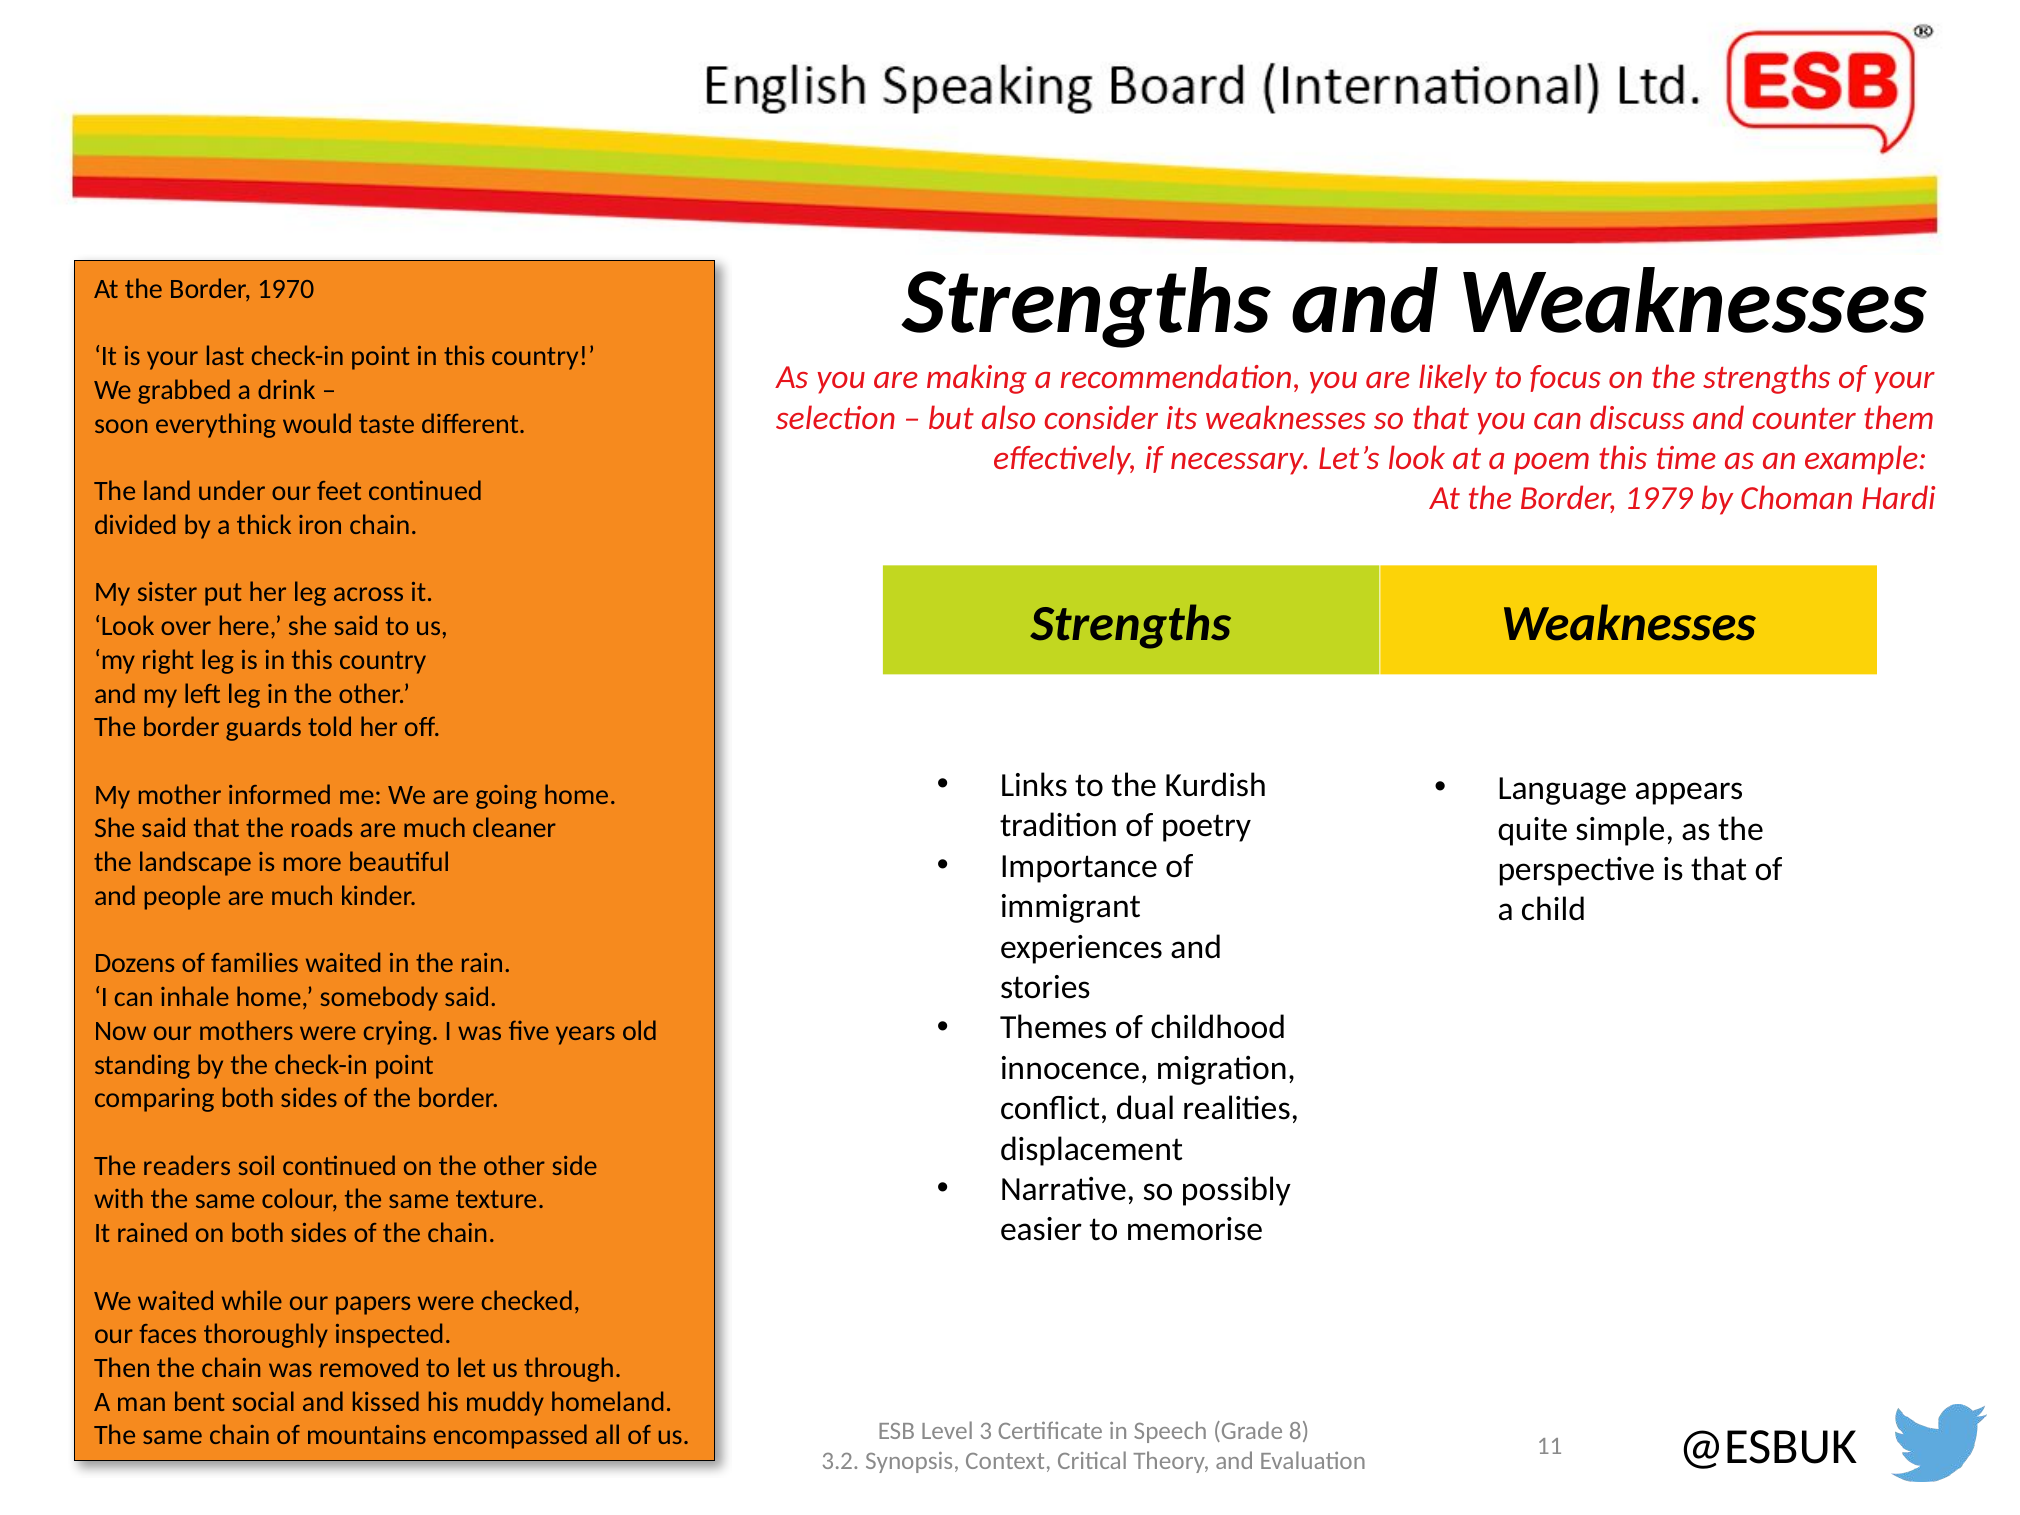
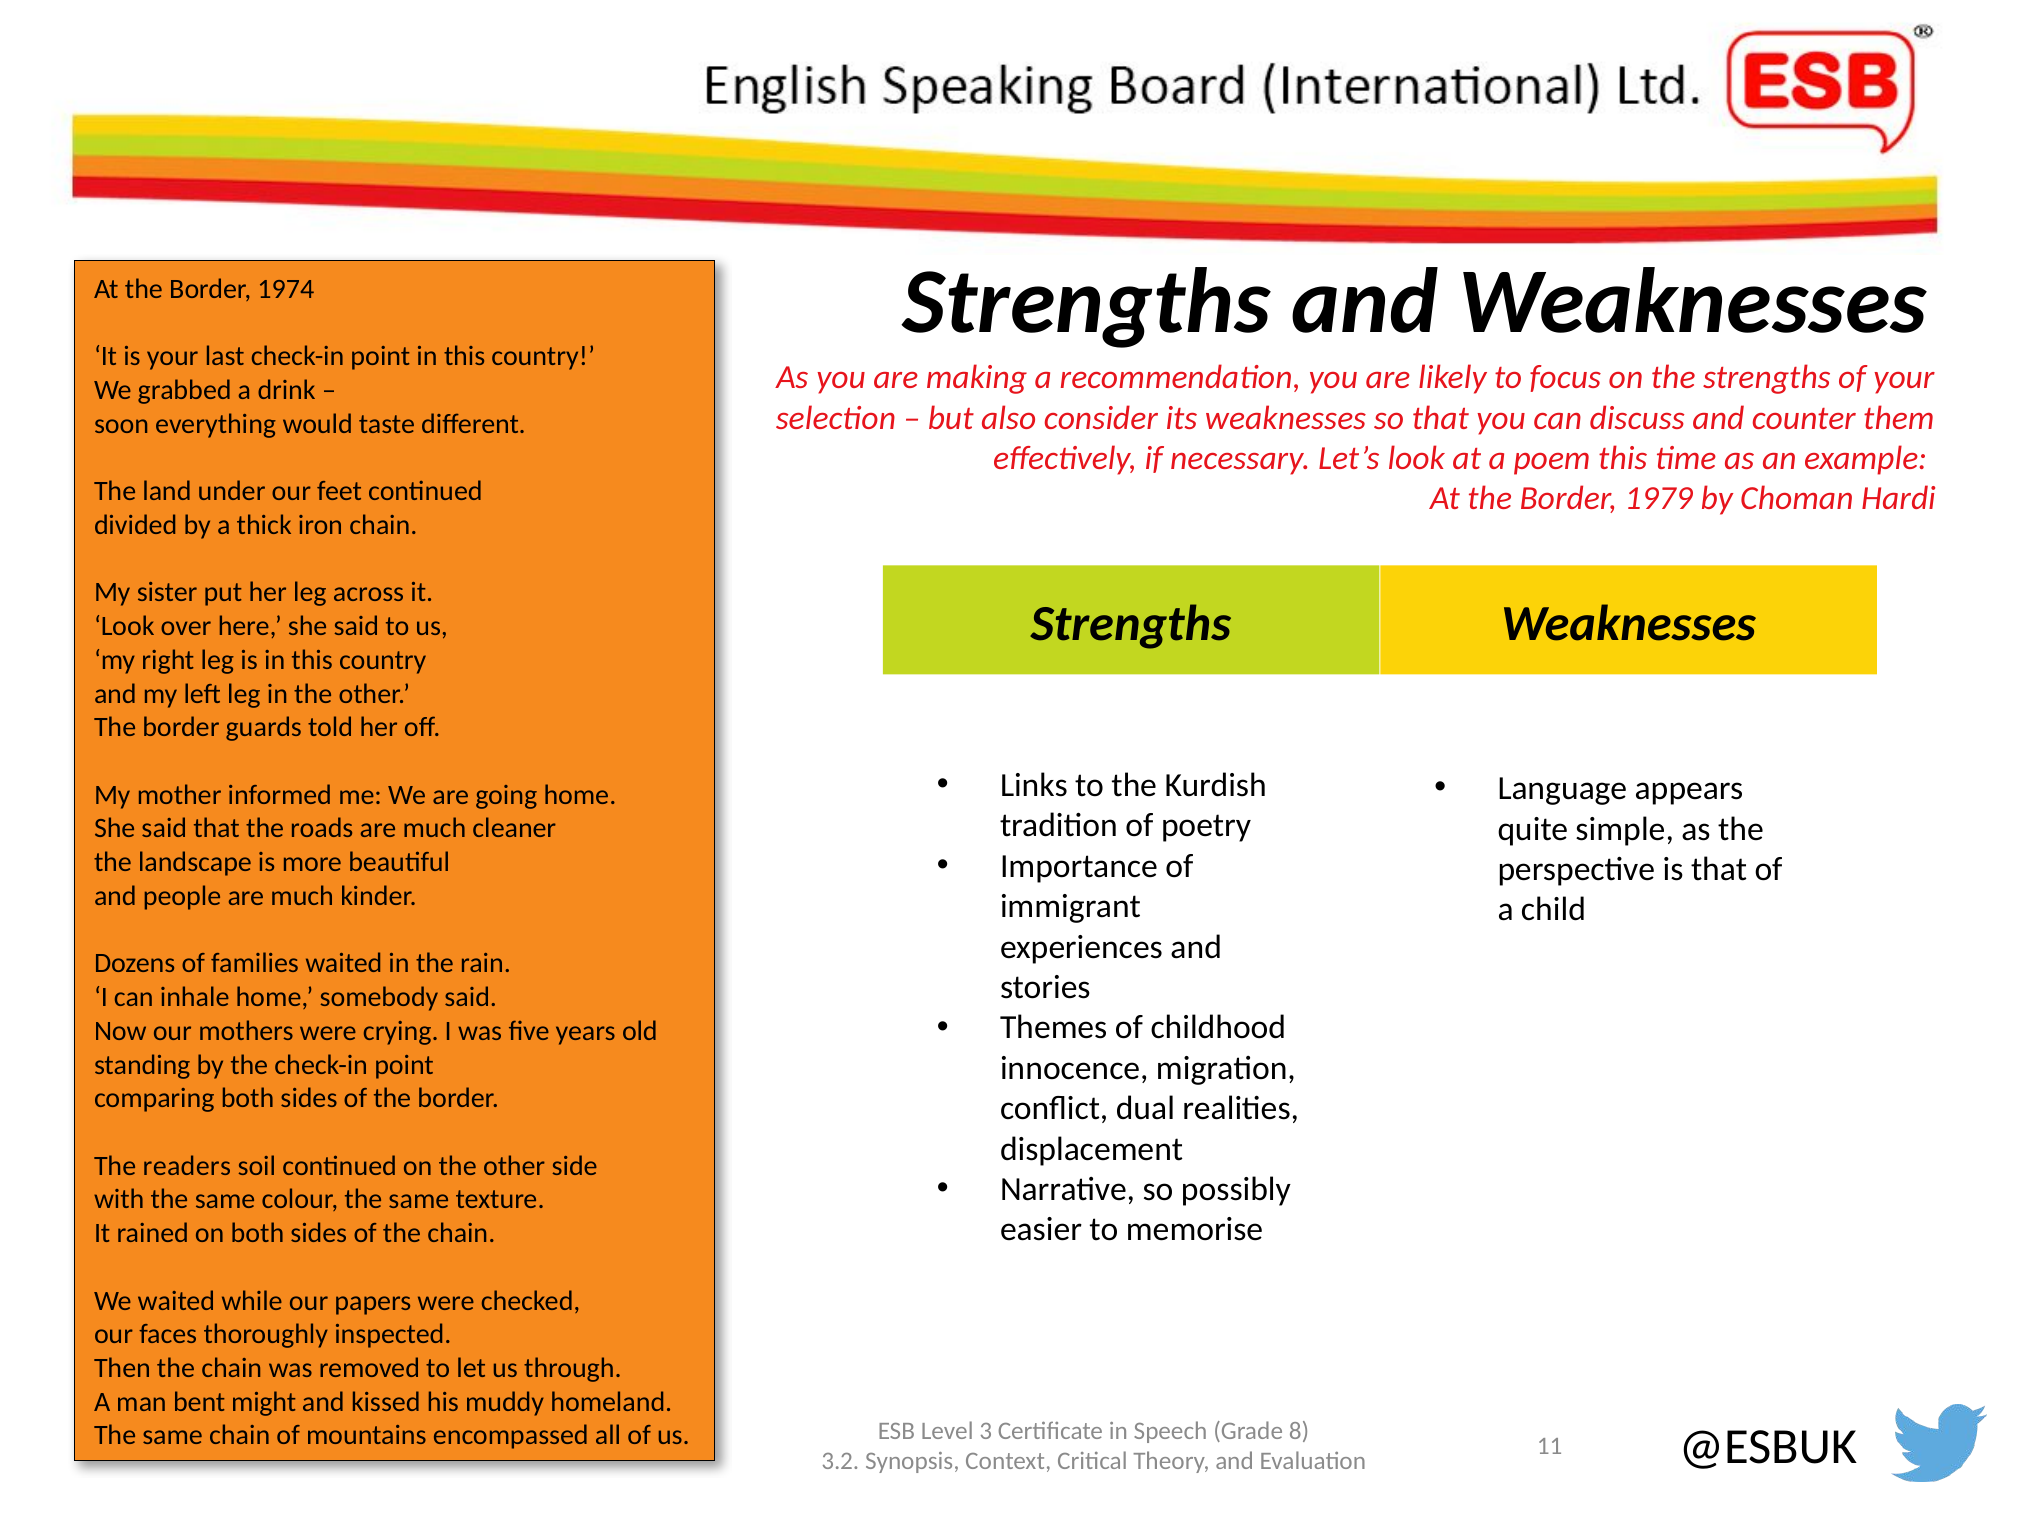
1970: 1970 -> 1974 (286, 289)
social: social -> might (264, 1402)
